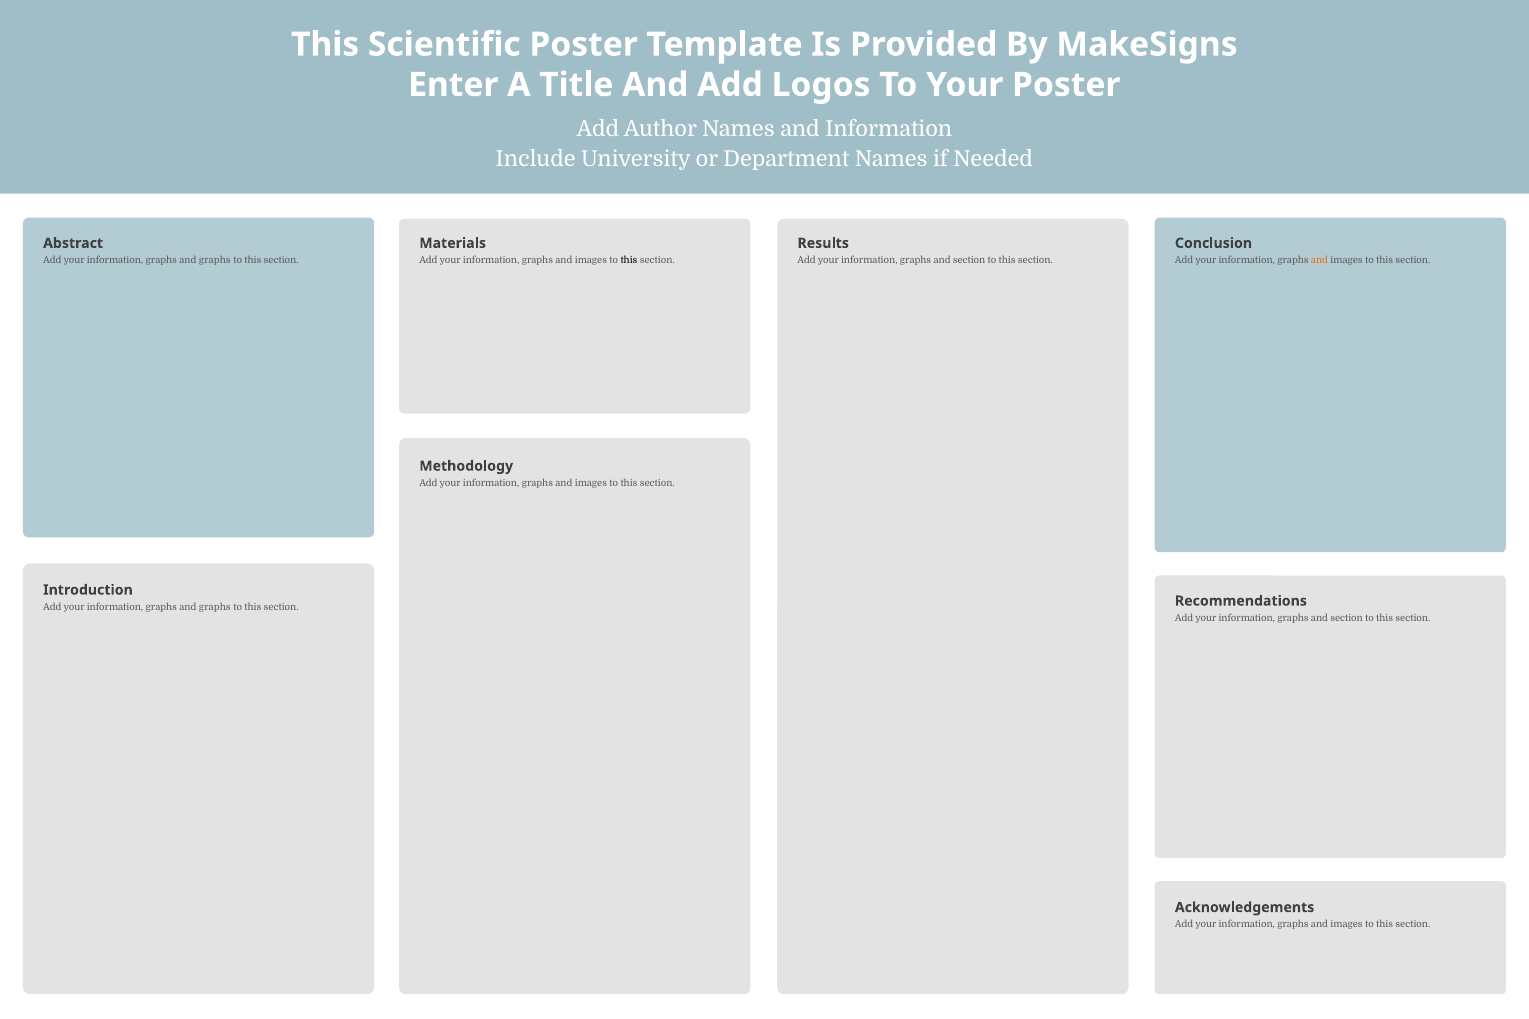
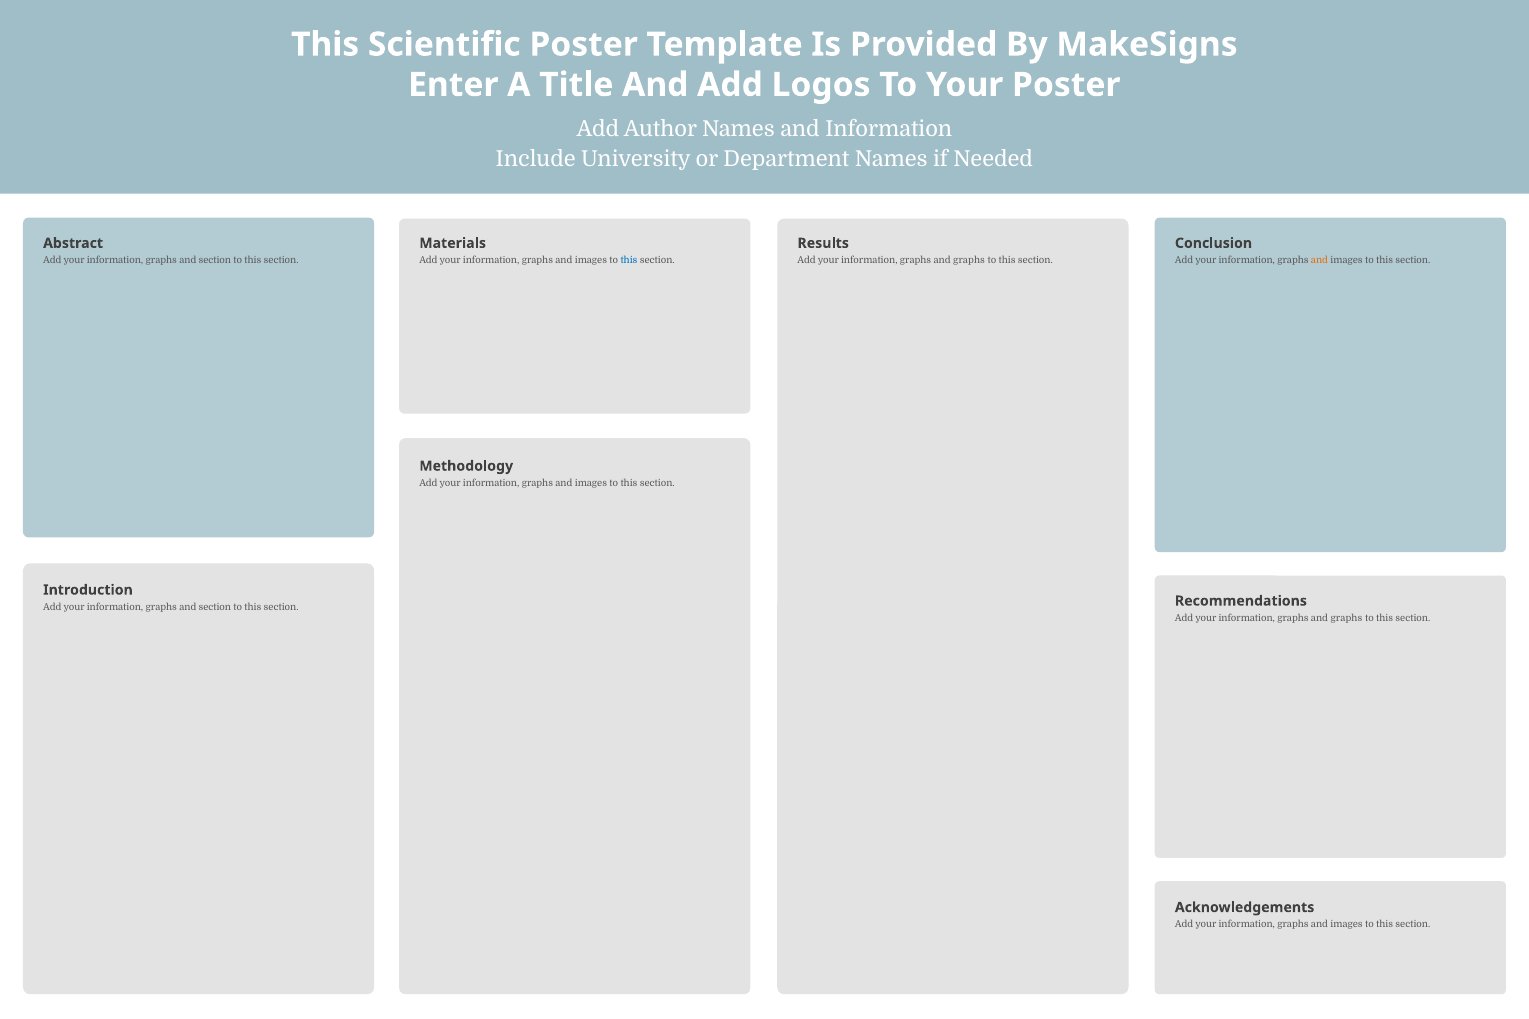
graphs: graphs -> section (215, 261)
this colour: black -> blue (629, 261)
section: section -> graphs (969, 261)
graphs: graphs -> section (215, 608)
section: section -> graphs (1347, 619)
